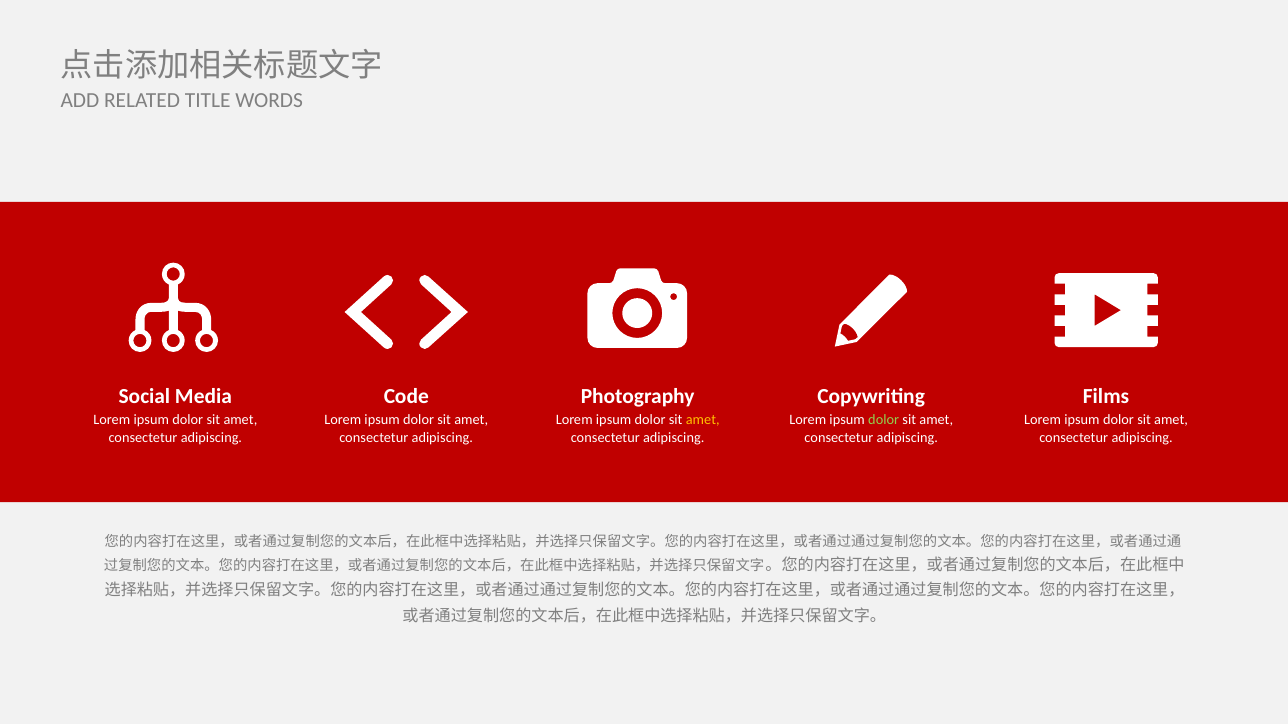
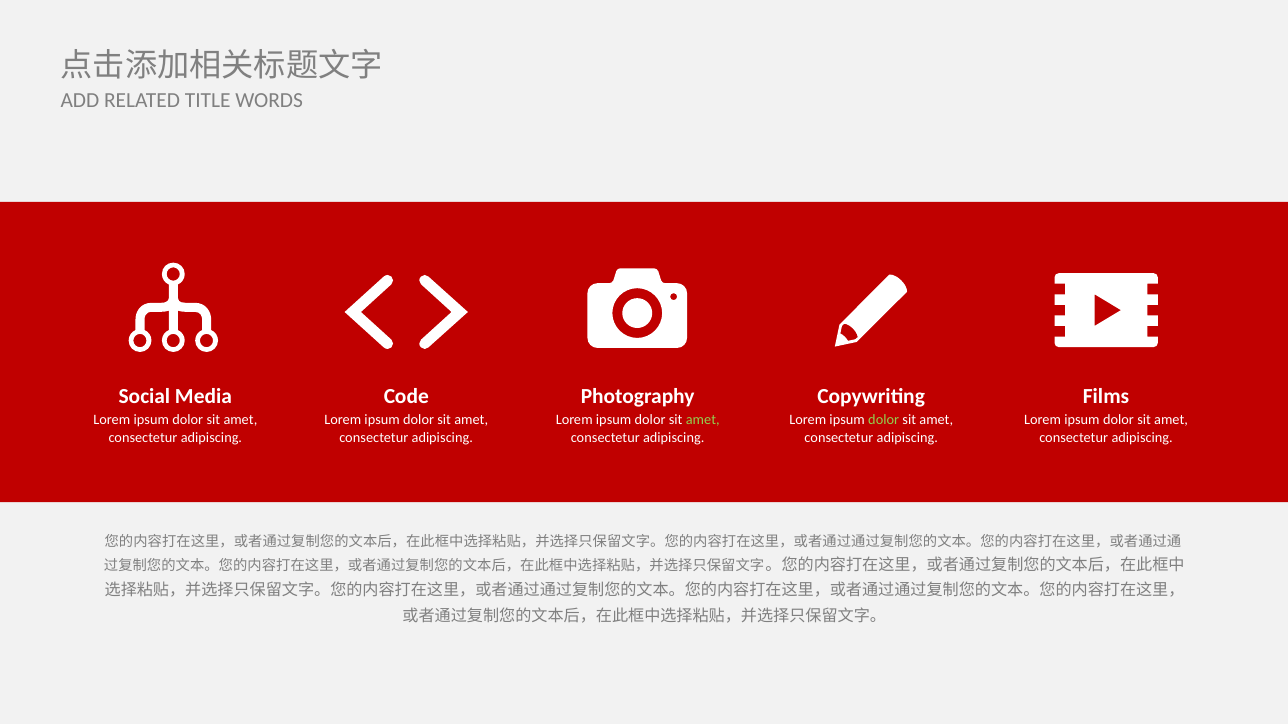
amet colour: yellow -> light green (703, 421)
